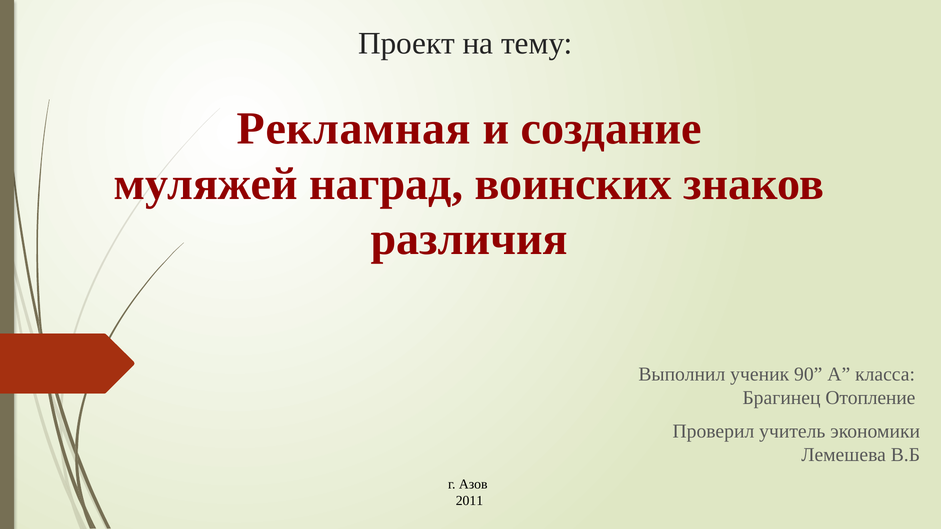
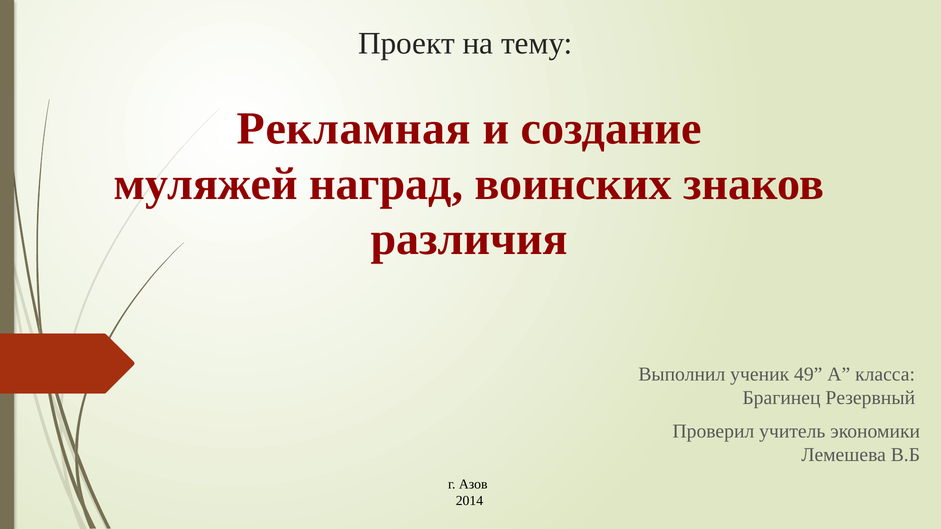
90: 90 -> 49 (808, 374)
Отопление: Отопление -> Резервный (870, 398)
2011: 2011 -> 2014 (469, 501)
